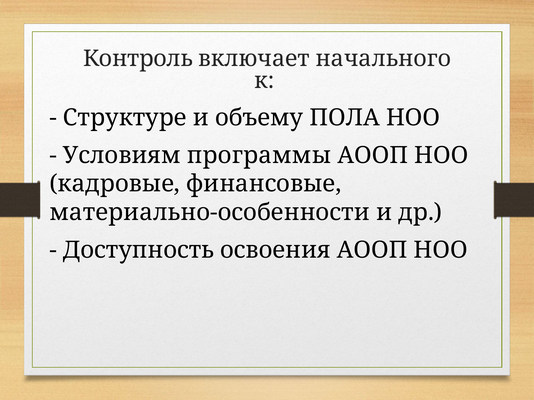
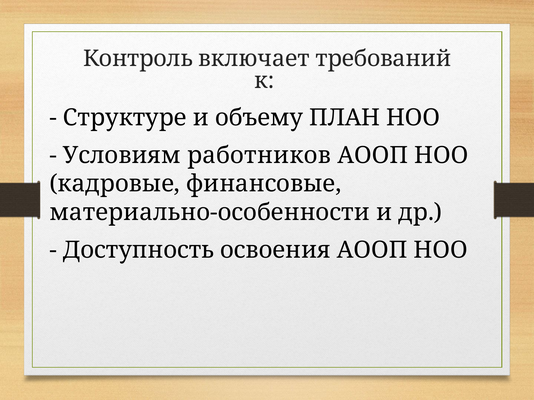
начального: начального -> требований (383, 59)
ПОЛА: ПОЛА -> ПЛАН (345, 118)
программы: программы -> работников (259, 156)
